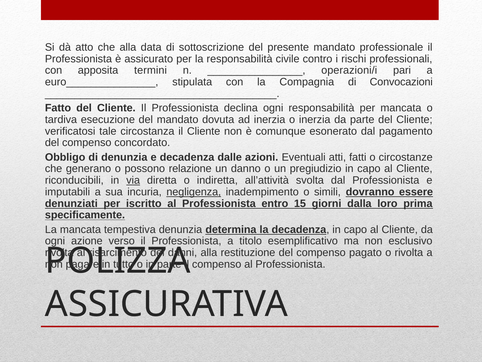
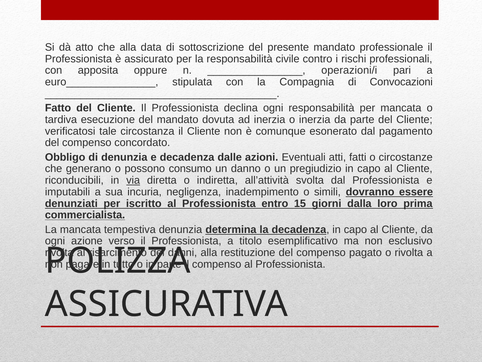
termini: termini -> oppure (151, 70)
relazione: relazione -> consumo (190, 169)
negligenza underline: present -> none (194, 192)
specificamente: specificamente -> commercialista (85, 215)
